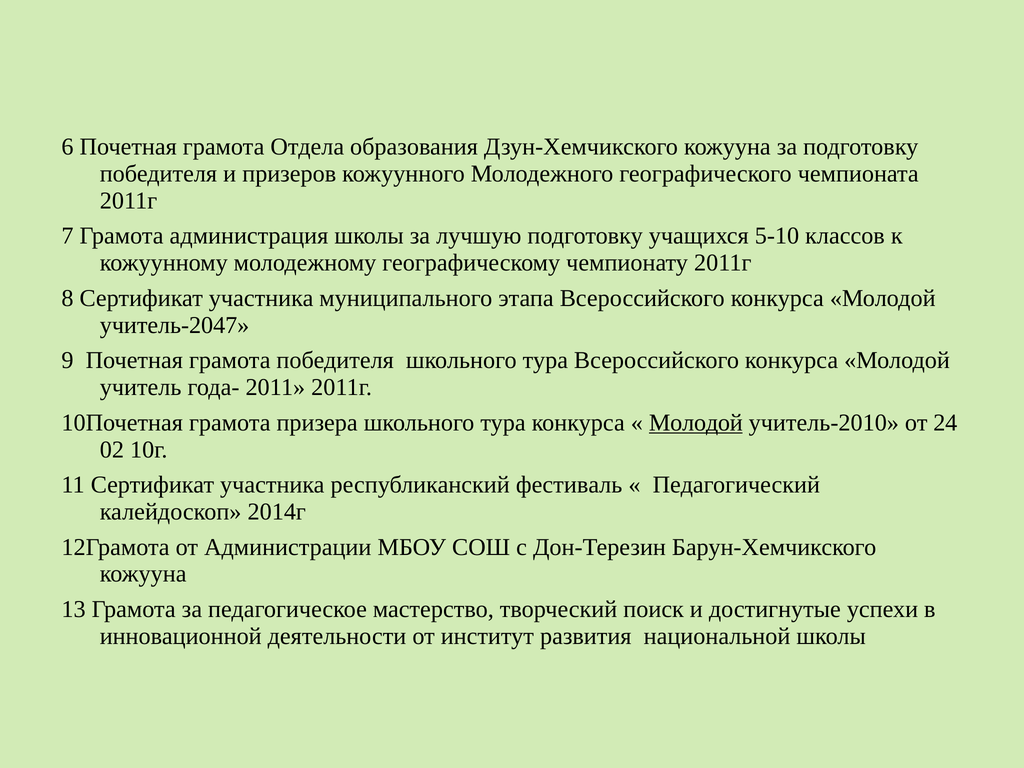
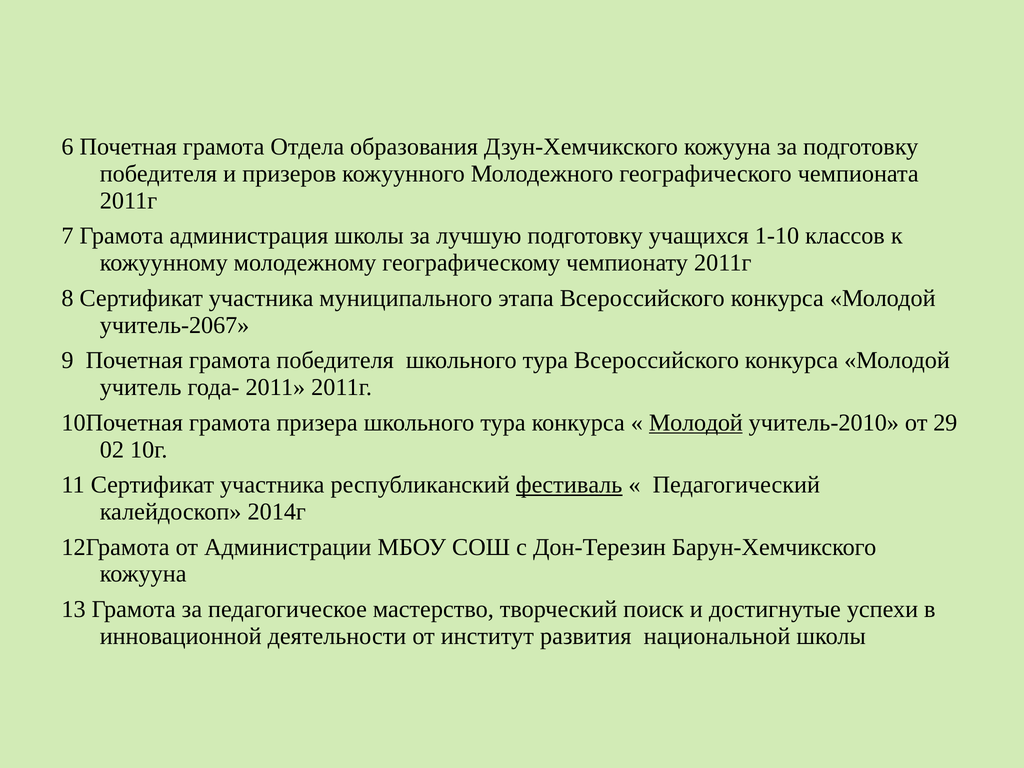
5-10: 5-10 -> 1-10 (777, 236)
учитель-2047: учитель-2047 -> учитель-2067 (175, 325)
24: 24 -> 29 (945, 423)
фестиваль underline: none -> present (569, 485)
